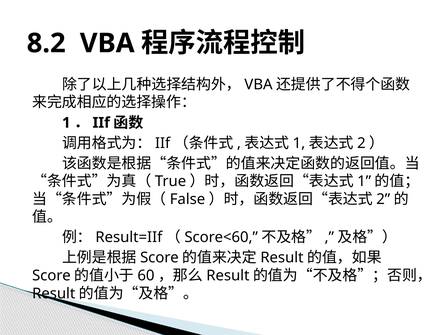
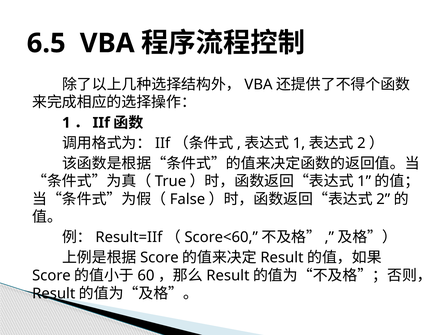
8.2: 8.2 -> 6.5 (46, 43)
